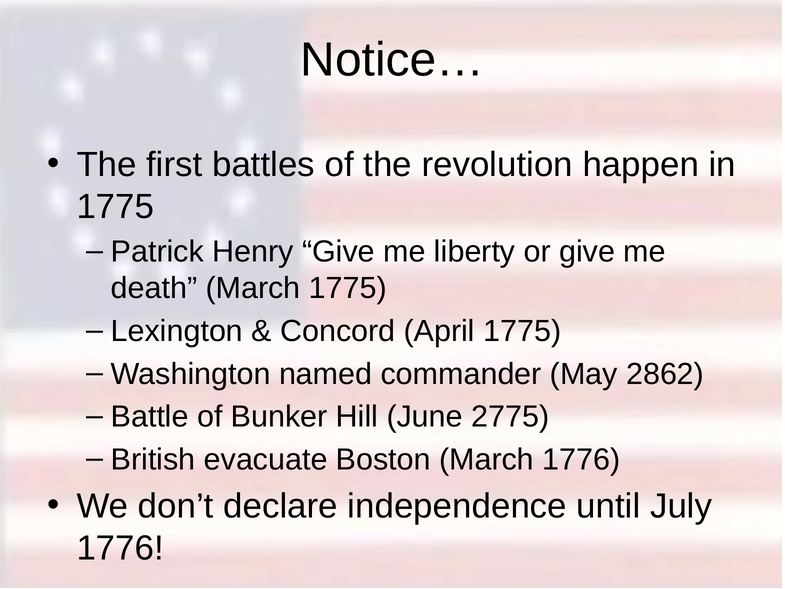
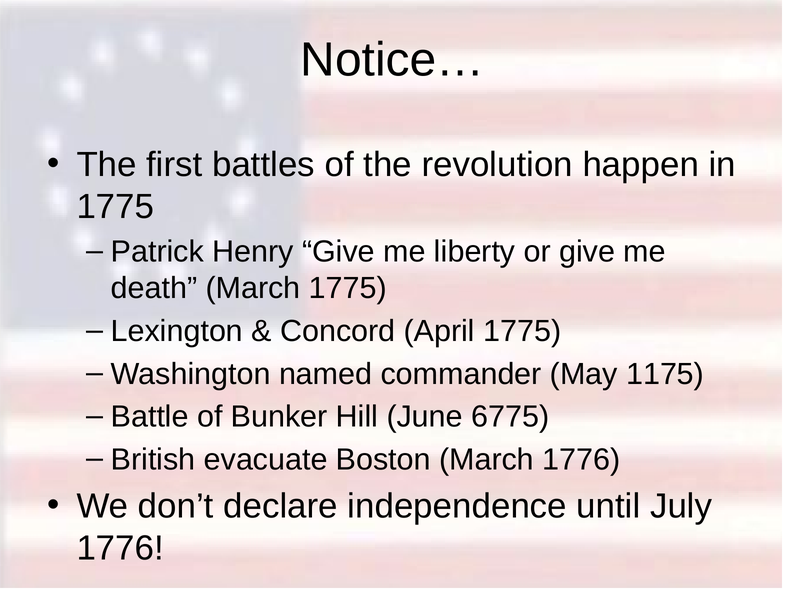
2862: 2862 -> 1175 (665, 374)
2775: 2775 -> 6775 (510, 417)
